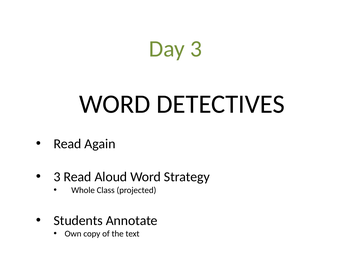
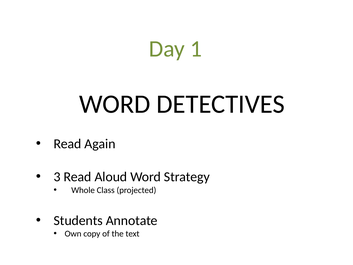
Day 3: 3 -> 1 (196, 49)
